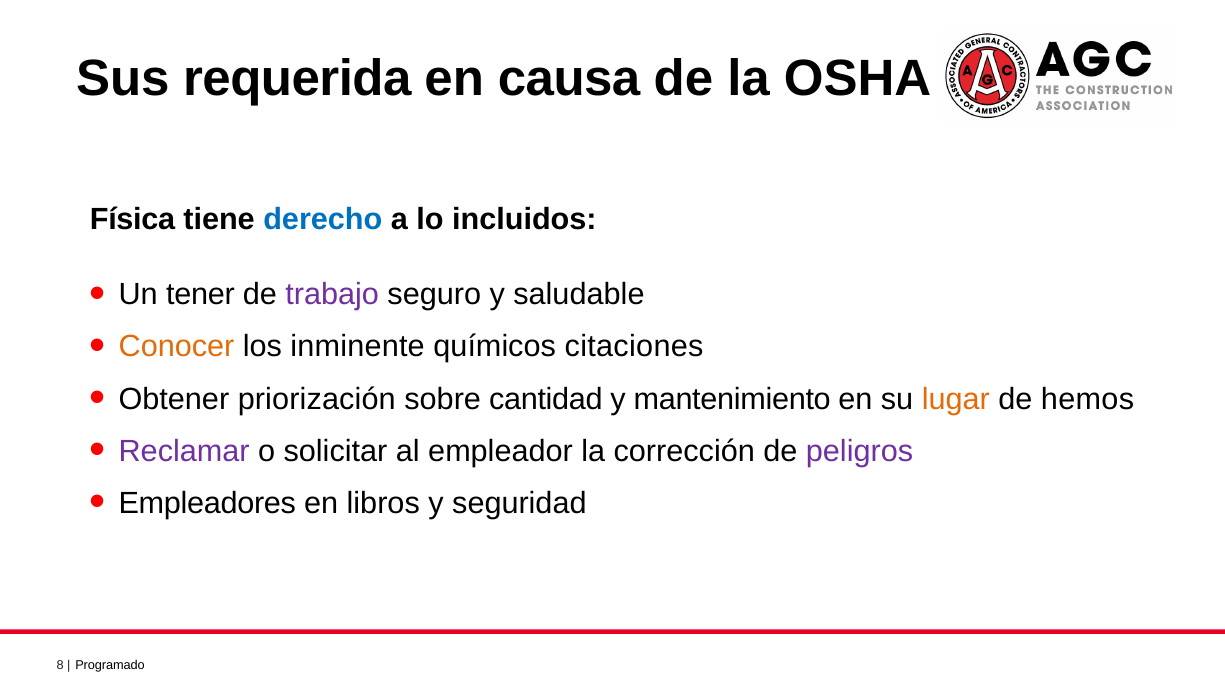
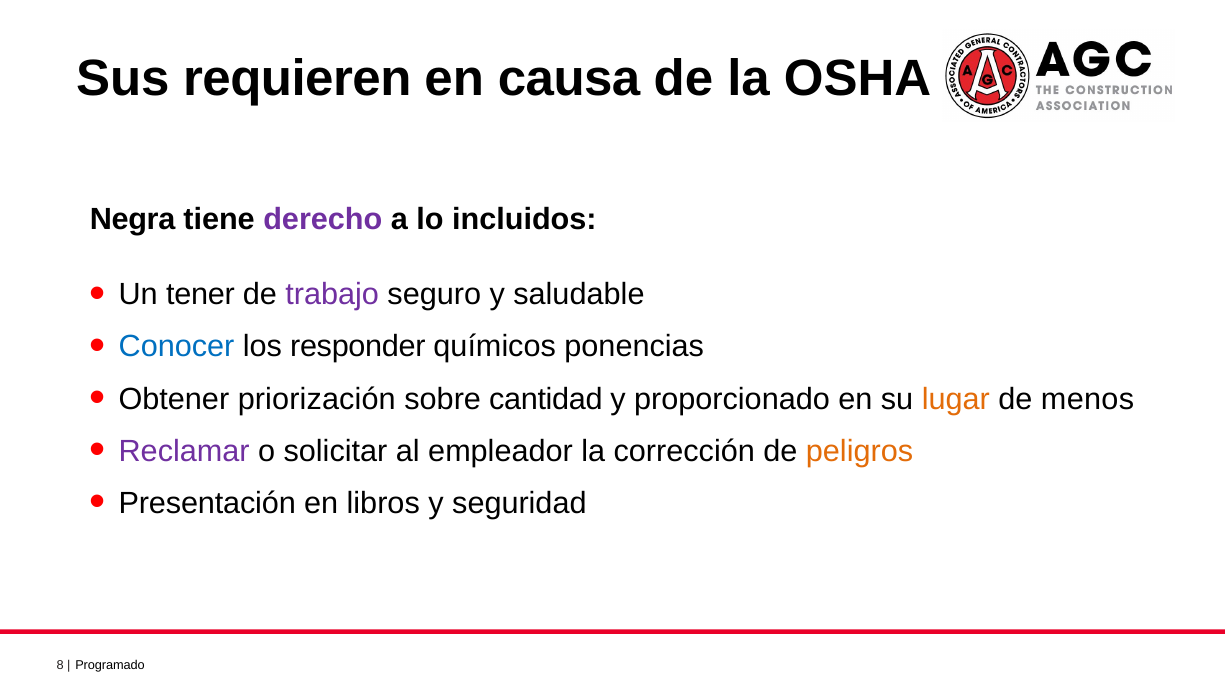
requerida: requerida -> requieren (297, 78)
Física: Física -> Negra (133, 220)
derecho colour: blue -> purple (323, 220)
Conocer colour: orange -> blue (177, 347)
inminente: inminente -> responder (358, 347)
citaciones: citaciones -> ponencias (634, 347)
mantenimiento: mantenimiento -> proporcionado (732, 399)
hemos: hemos -> menos (1088, 399)
peligros colour: purple -> orange (860, 451)
Empleadores: Empleadores -> Presentación (207, 503)
